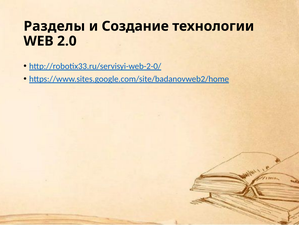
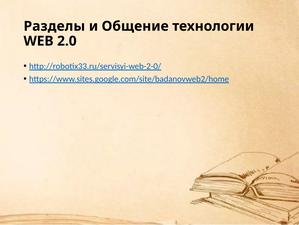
Создание: Создание -> Общение (135, 26)
